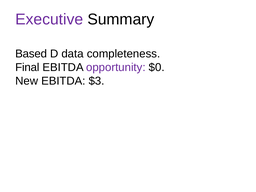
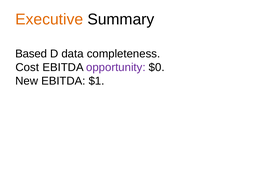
Executive colour: purple -> orange (49, 19)
Final: Final -> Cost (27, 67)
$3: $3 -> $1 (97, 81)
